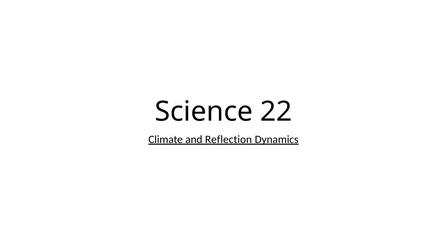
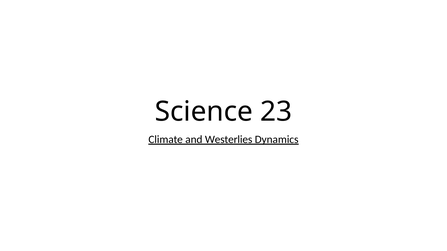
22: 22 -> 23 (276, 112)
Reflection: Reflection -> Westerlies (229, 140)
